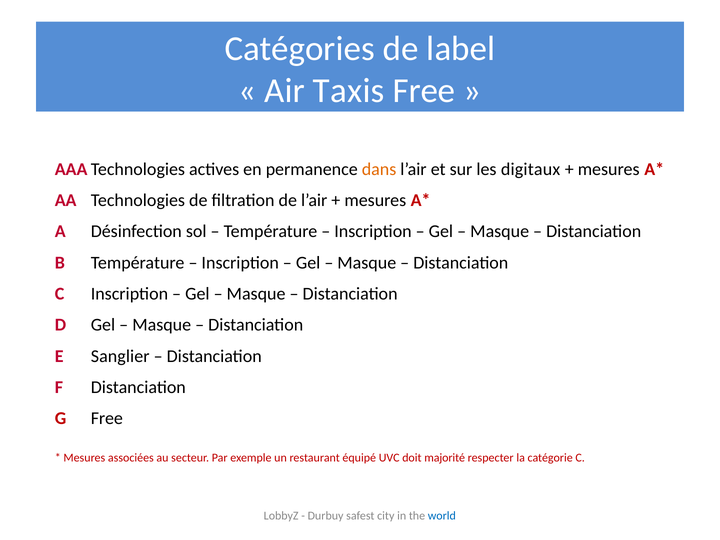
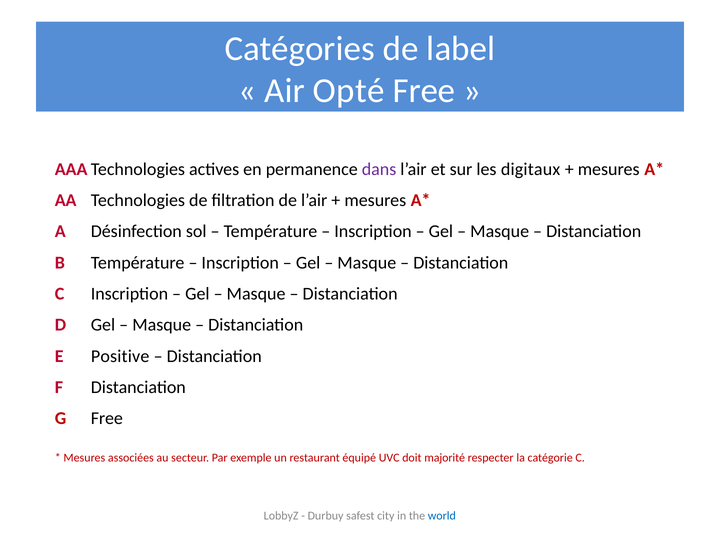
Taxis: Taxis -> Opté (349, 91)
dans colour: orange -> purple (379, 169)
Sanglier: Sanglier -> Positive (120, 356)
